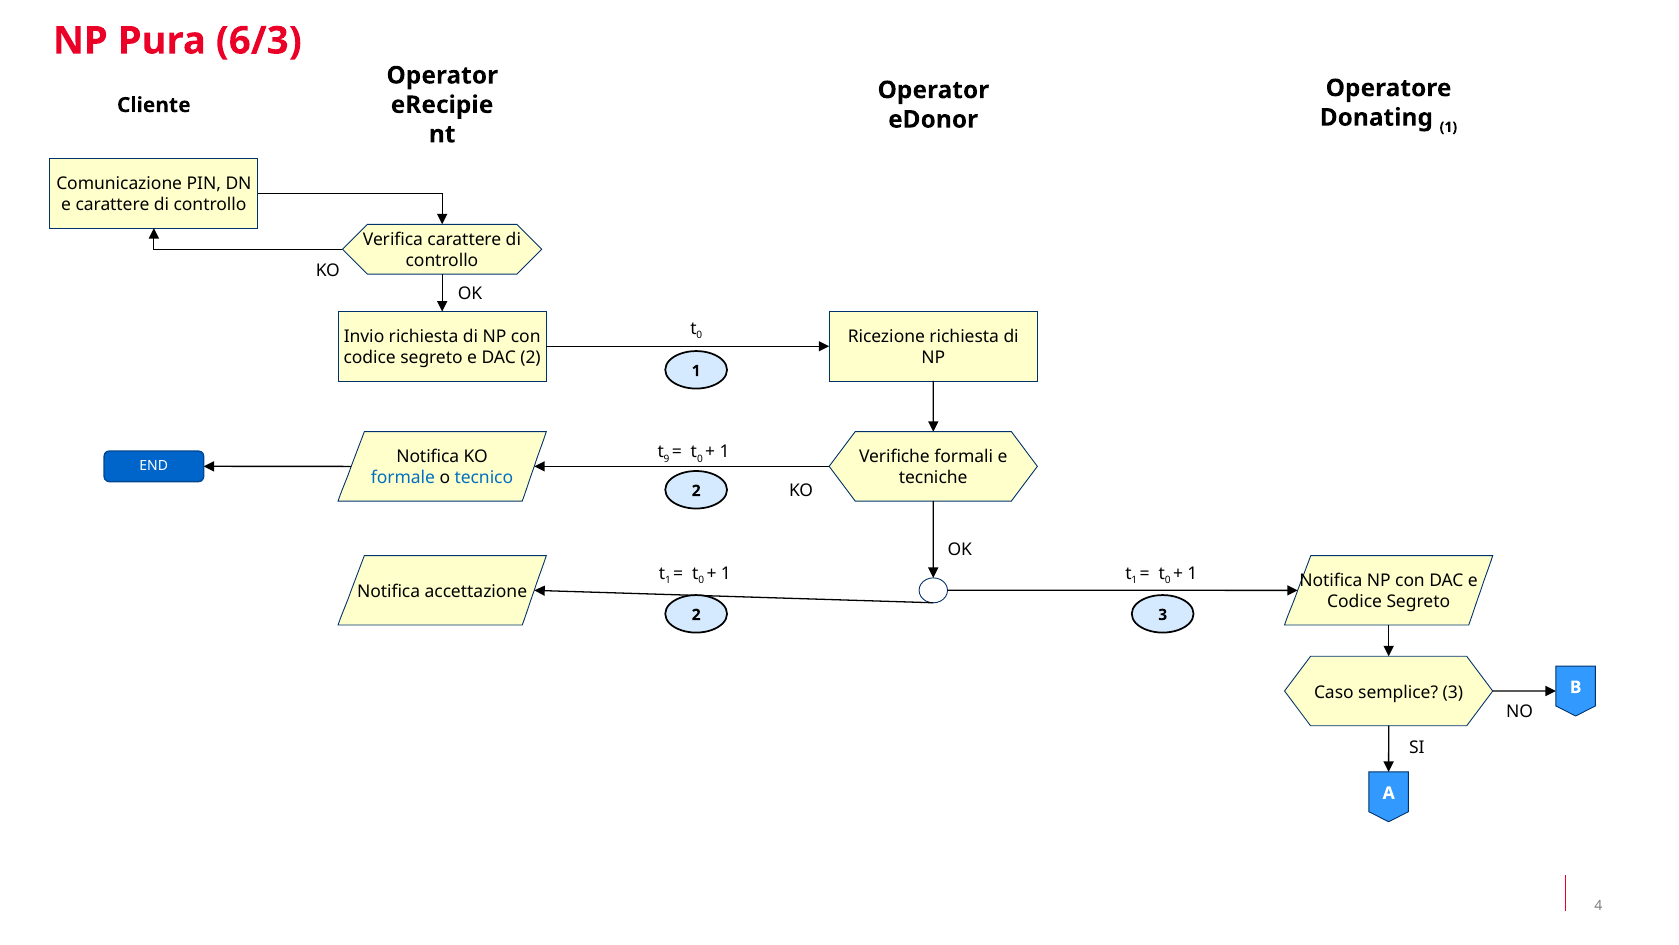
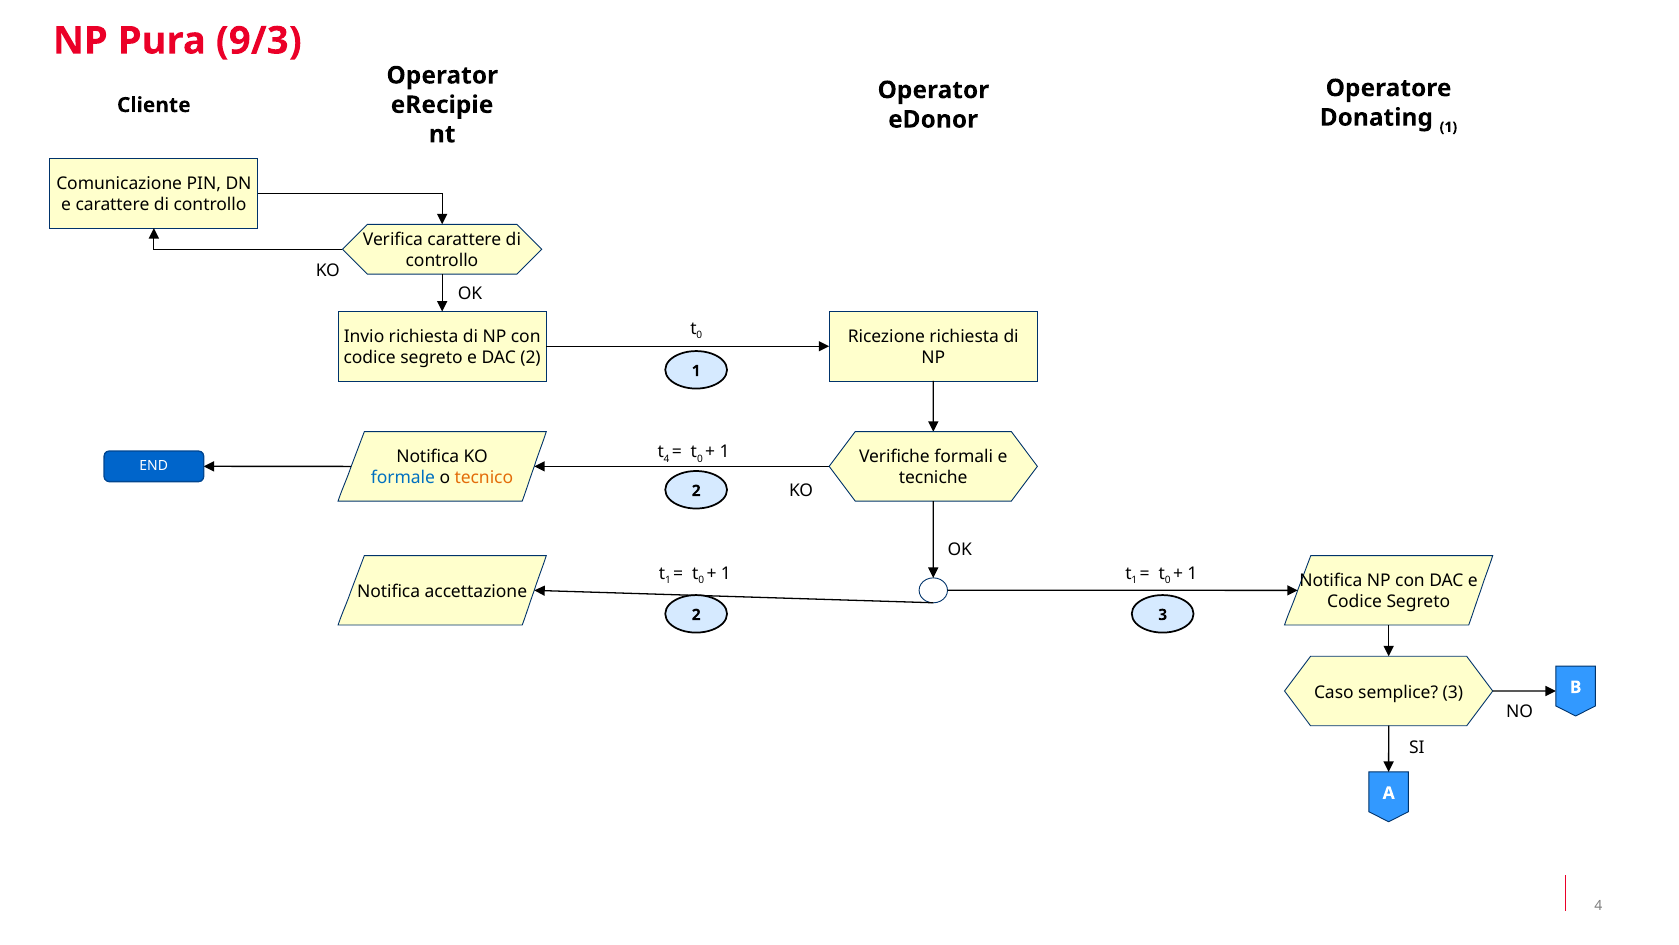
6/3: 6/3 -> 9/3 (259, 41)
9: 9 -> 4 (667, 459)
tecnico colour: blue -> orange (484, 478)
